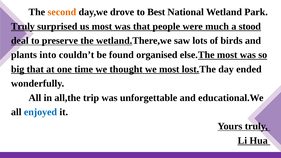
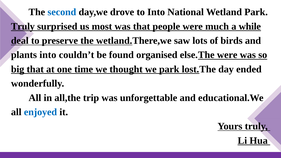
second colour: orange -> blue (62, 12)
to Best: Best -> Into (156, 12)
stood: stood -> while (250, 26)
else.The most: most -> were (227, 55)
we most: most -> park (169, 69)
